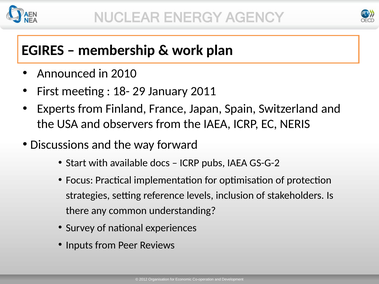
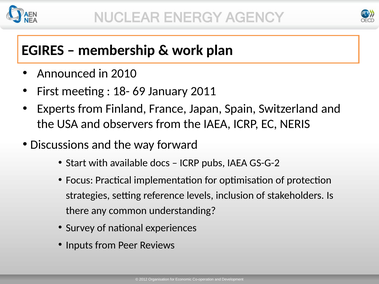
29: 29 -> 69 (139, 91)
